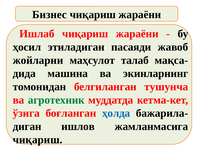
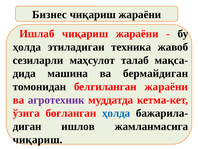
ҳосил: ҳосил -> ҳолда (27, 47)
пасаяди: пасаяди -> техника (131, 47)
жойларни: жойларни -> сезиларли (38, 60)
экинларнинг: экинларнинг -> бермайдиган (156, 73)
белгиланган тушунча: тушунча -> жараёни (166, 86)
агротехник colour: green -> purple (56, 100)
